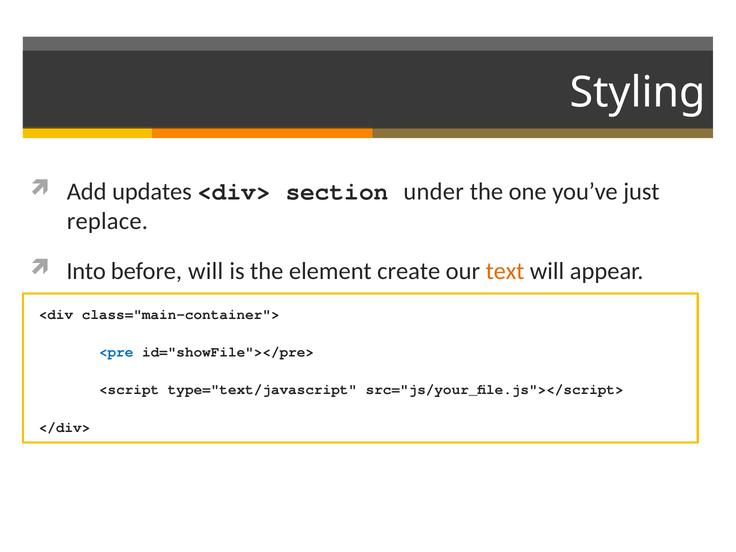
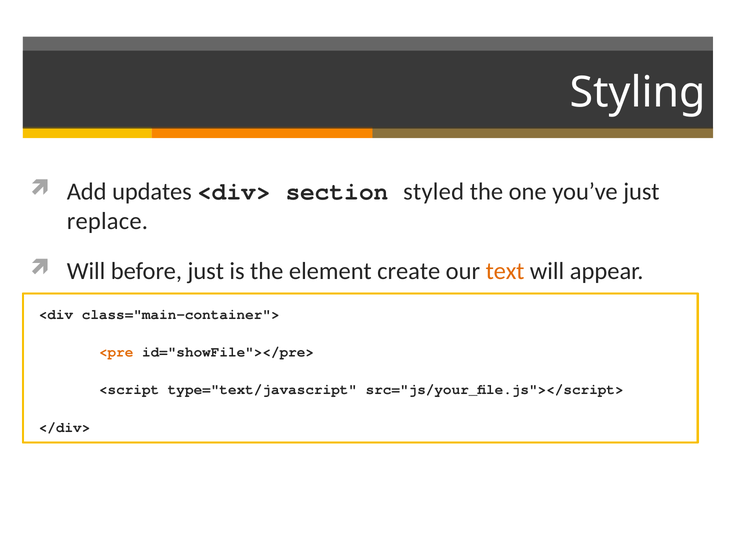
under: under -> styled (434, 192)
Into: Into -> Will (86, 271)
before will: will -> just (206, 271)
<pre colour: blue -> orange (116, 352)
